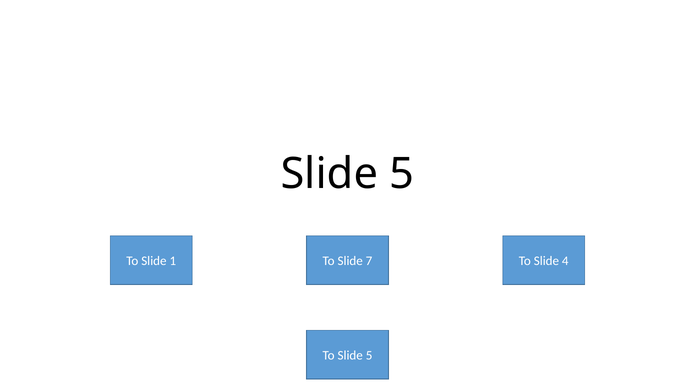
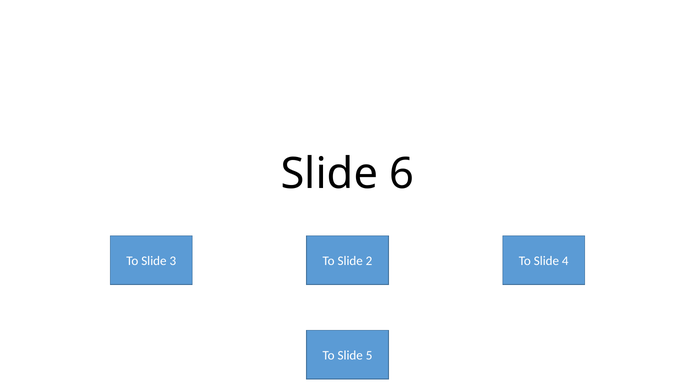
5: 5 -> 6 (402, 174)
1: 1 -> 3 (173, 261)
7: 7 -> 2 (369, 261)
